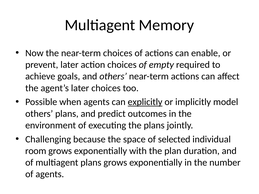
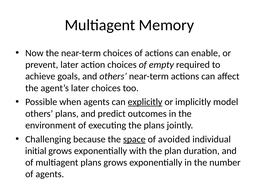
space underline: none -> present (134, 139)
selected: selected -> avoided (174, 139)
room: room -> initial (36, 151)
